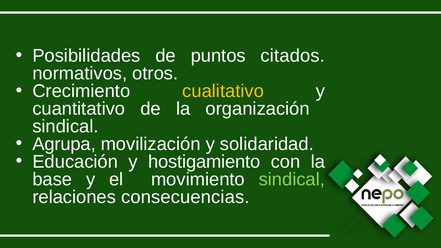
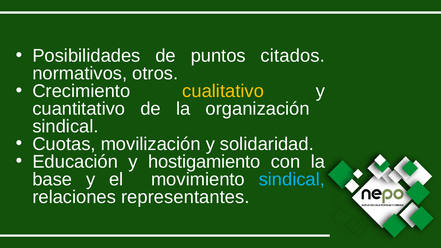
Agrupa: Agrupa -> Cuotas (64, 144)
sindical colour: light green -> light blue (292, 179)
consecuencias: consecuencias -> representantes (185, 197)
